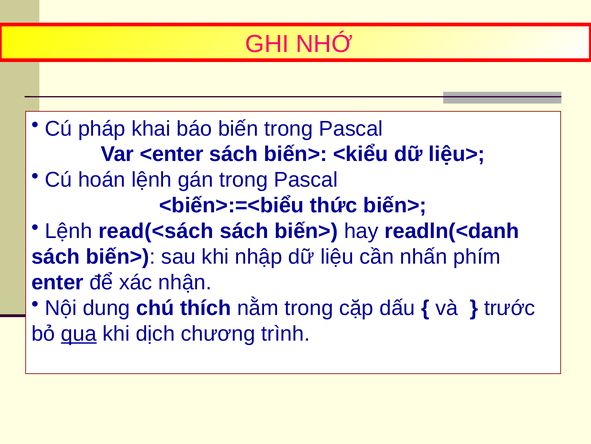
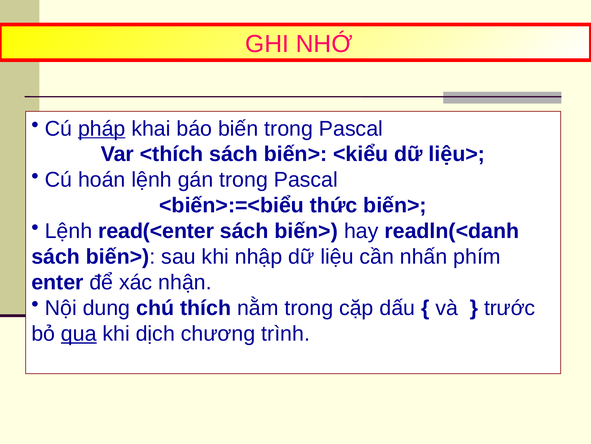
pháp underline: none -> present (102, 128)
<enter: <enter -> <thích (172, 154)
read(<sách: read(<sách -> read(<enter (156, 231)
